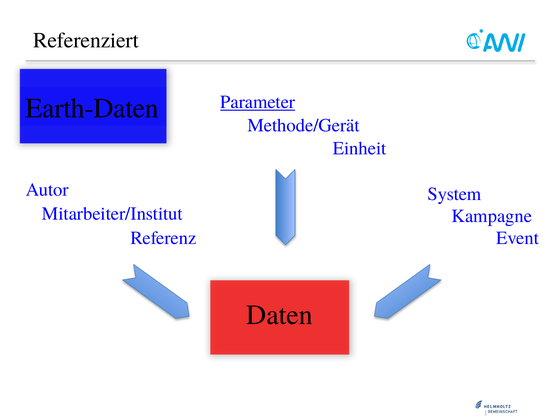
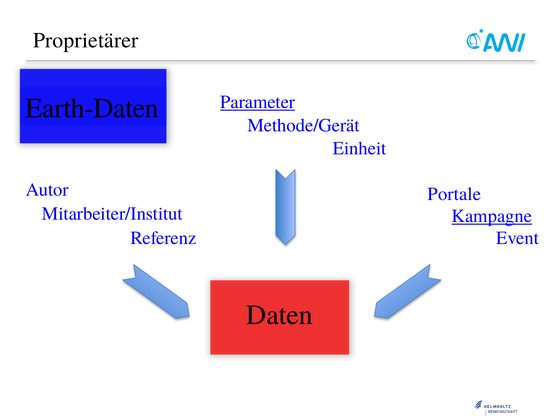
Referenziert: Referenziert -> Proprietärer (86, 40)
System: System -> Portale (454, 194)
Kampagne underline: none -> present (492, 216)
